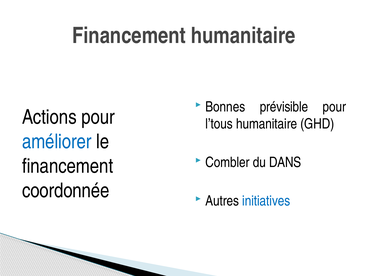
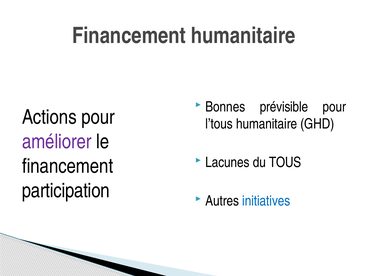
améliorer colour: blue -> purple (57, 142)
Combler: Combler -> Lacunes (227, 162)
DANS: DANS -> TOUS (285, 162)
coordonnée: coordonnée -> participation (66, 191)
